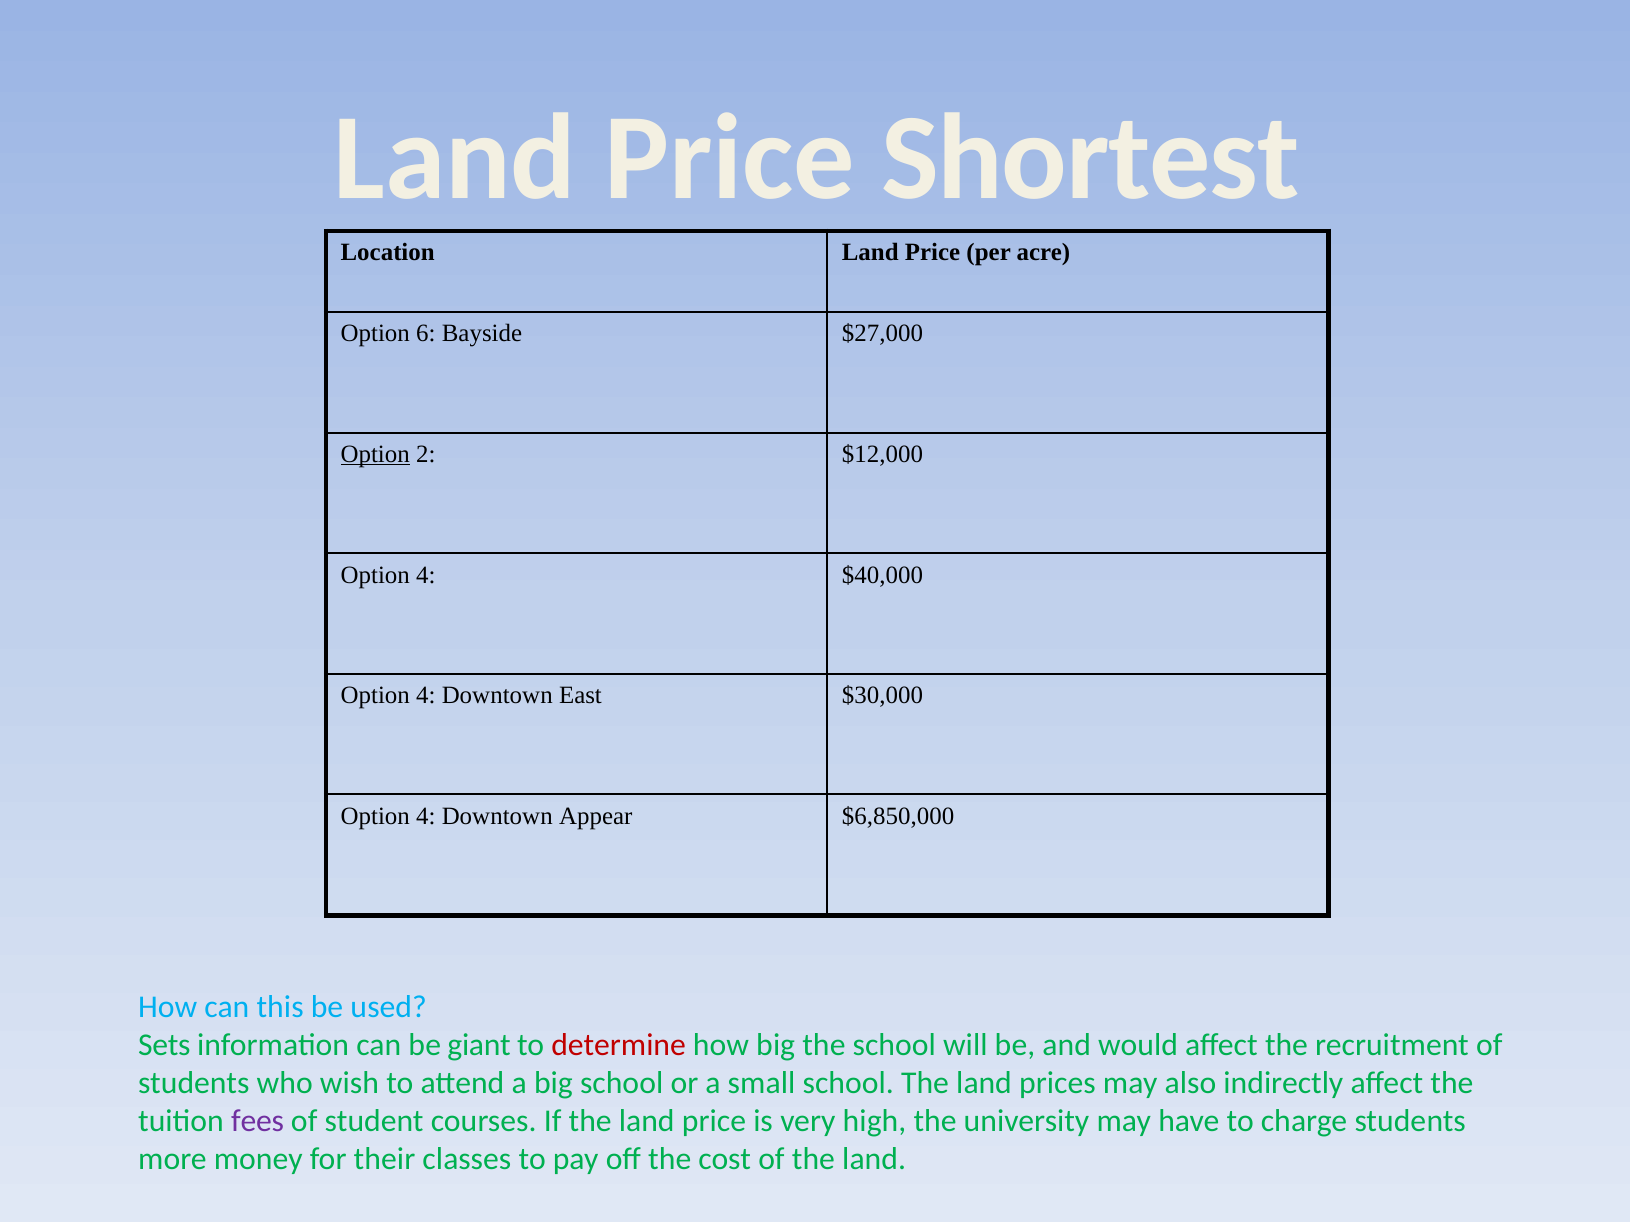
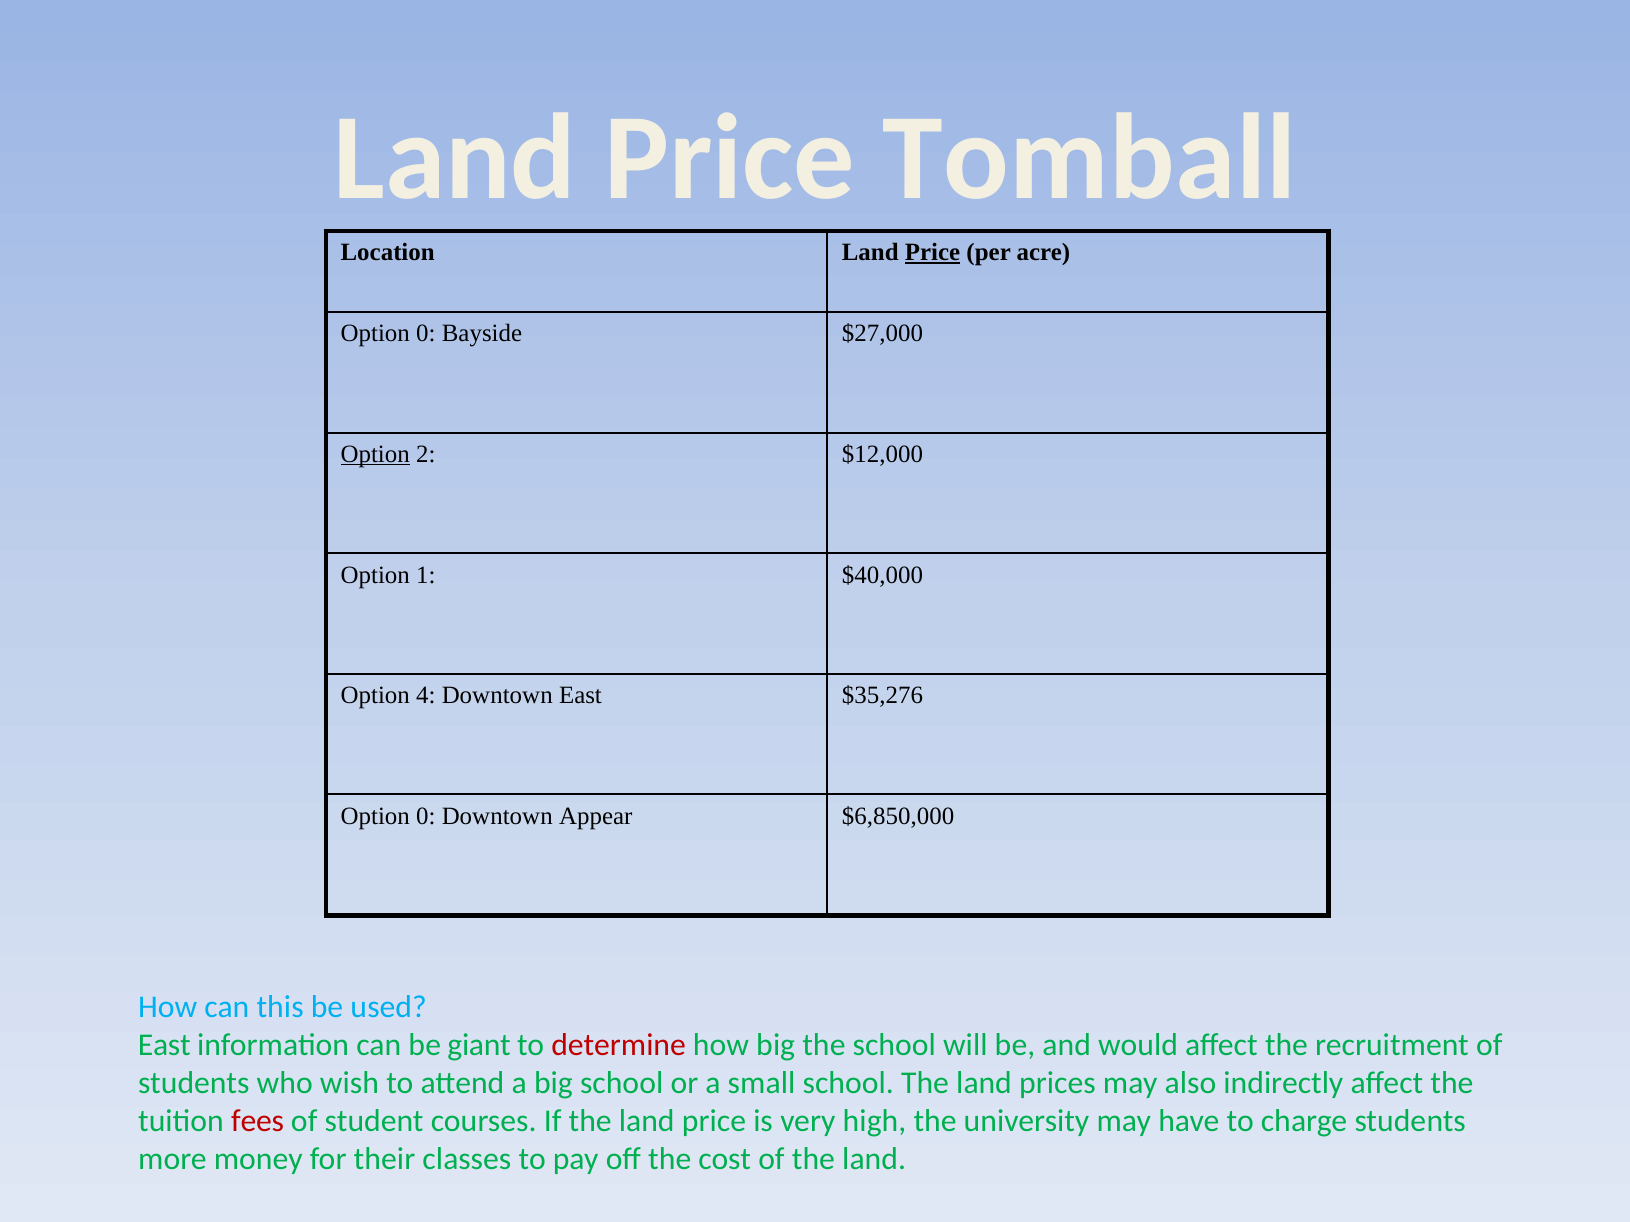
Shortest: Shortest -> Tomball (1090, 158)
Price underline: none -> present (933, 252)
6: 6 -> 0 (426, 334)
4: 4 -> 1 (426, 575)
$30,000: $30,000 -> $35,276 (882, 696)
4: 4 -> 0 (426, 816)
Sets: Sets -> East (164, 1045)
fees colour: purple -> red (258, 1121)
